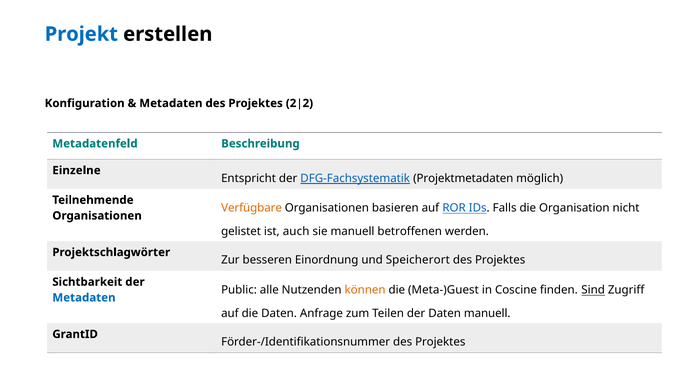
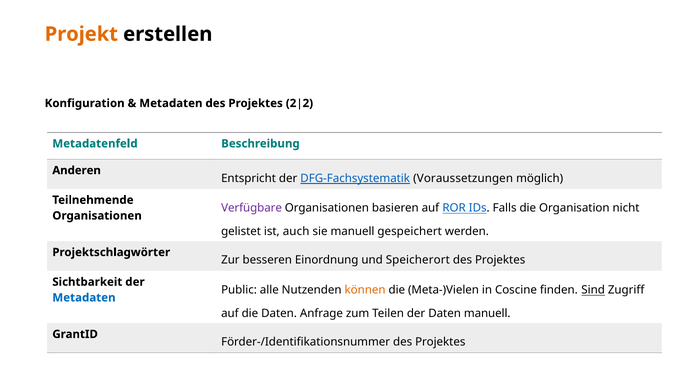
Projekt colour: blue -> orange (81, 34)
Einzelne: Einzelne -> Anderen (77, 171)
Projektmetadaten: Projektmetadaten -> Voraussetzungen (463, 178)
Verfügbare colour: orange -> purple (252, 208)
betroffenen: betroffenen -> gespeichert (410, 232)
Meta-)Guest: Meta-)Guest -> Meta-)Vielen (444, 290)
